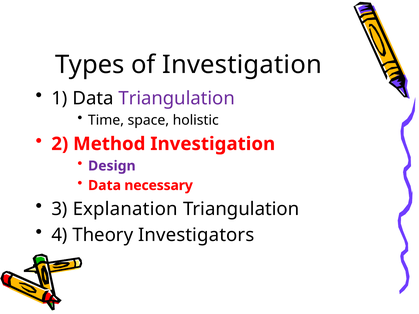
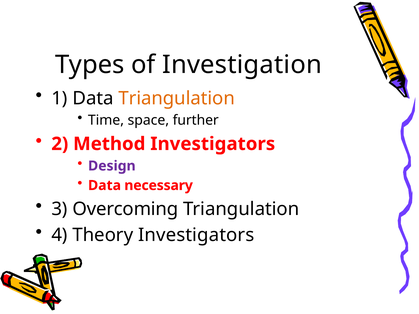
Triangulation colour: purple -> orange (177, 98)
holistic: holistic -> further (196, 120)
Method Investigation: Investigation -> Investigators (213, 144)
Explanation: Explanation -> Overcoming (125, 209)
